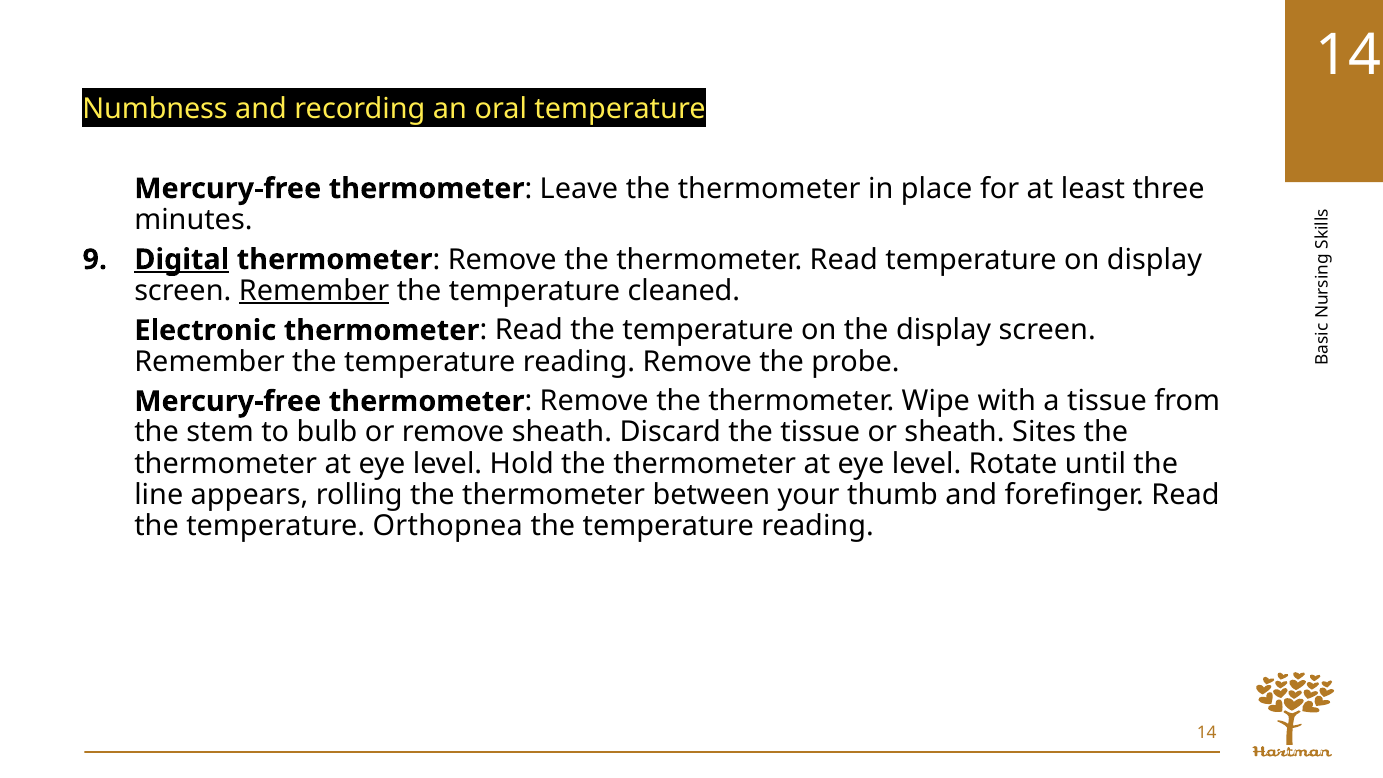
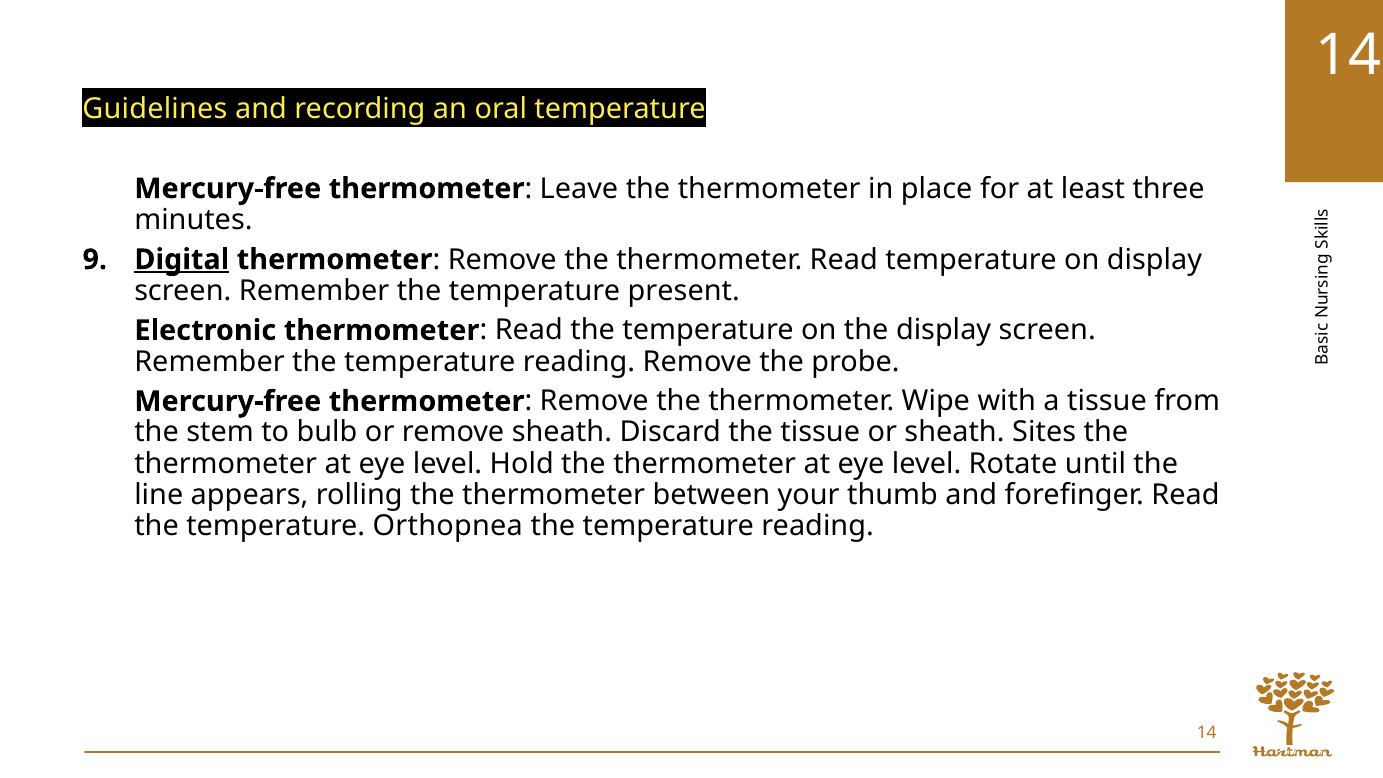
Numbness: Numbness -> Guidelines (155, 109)
Remember underline: present -> none (314, 291)
cleaned: cleaned -> present (684, 291)
